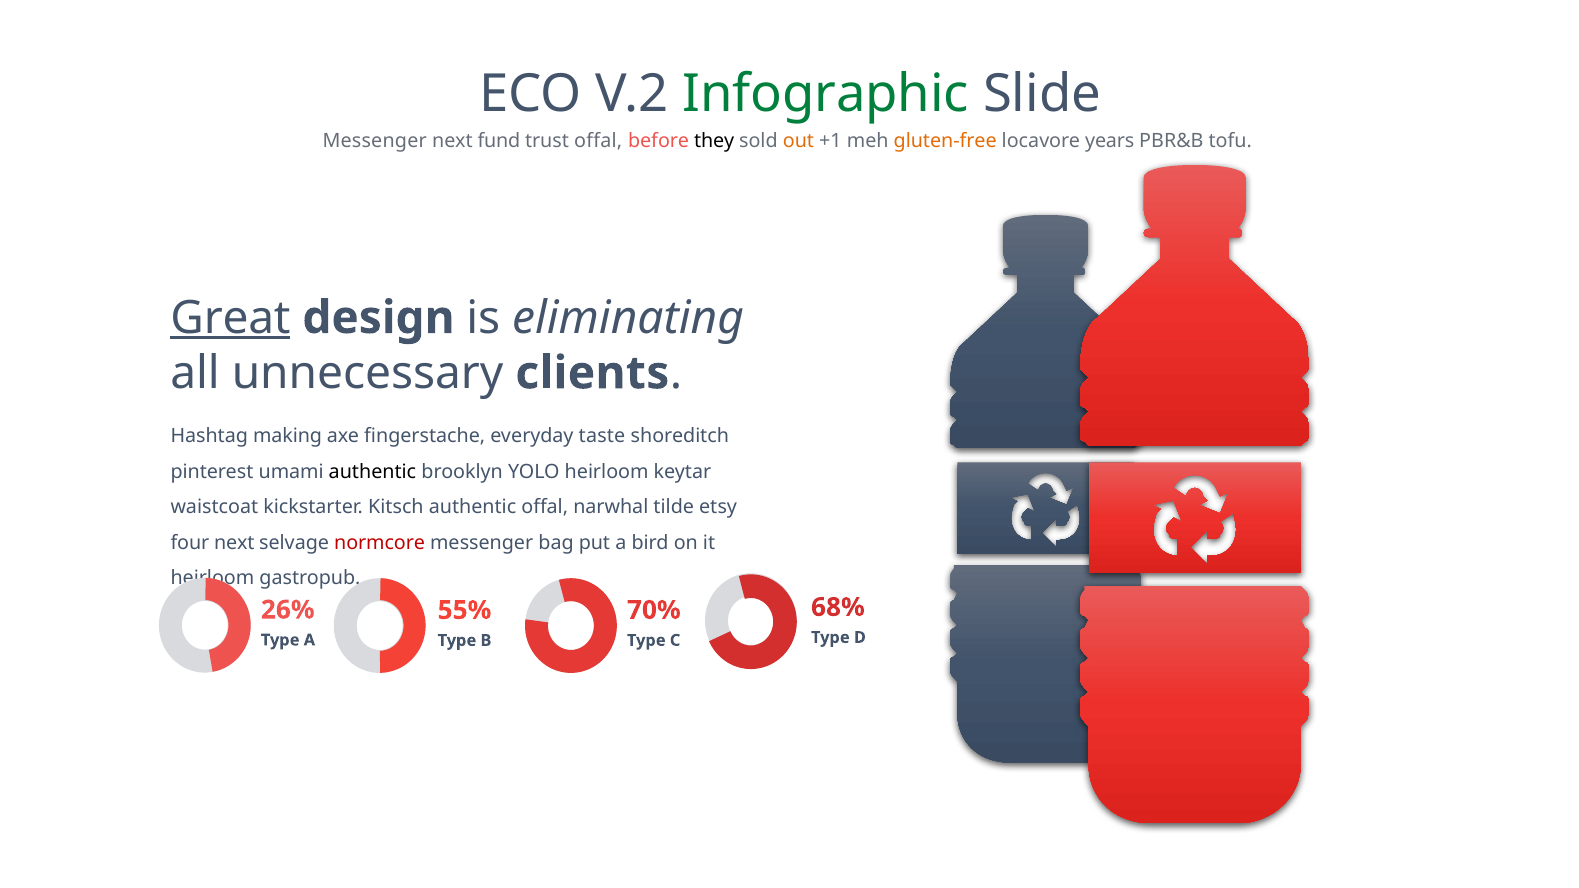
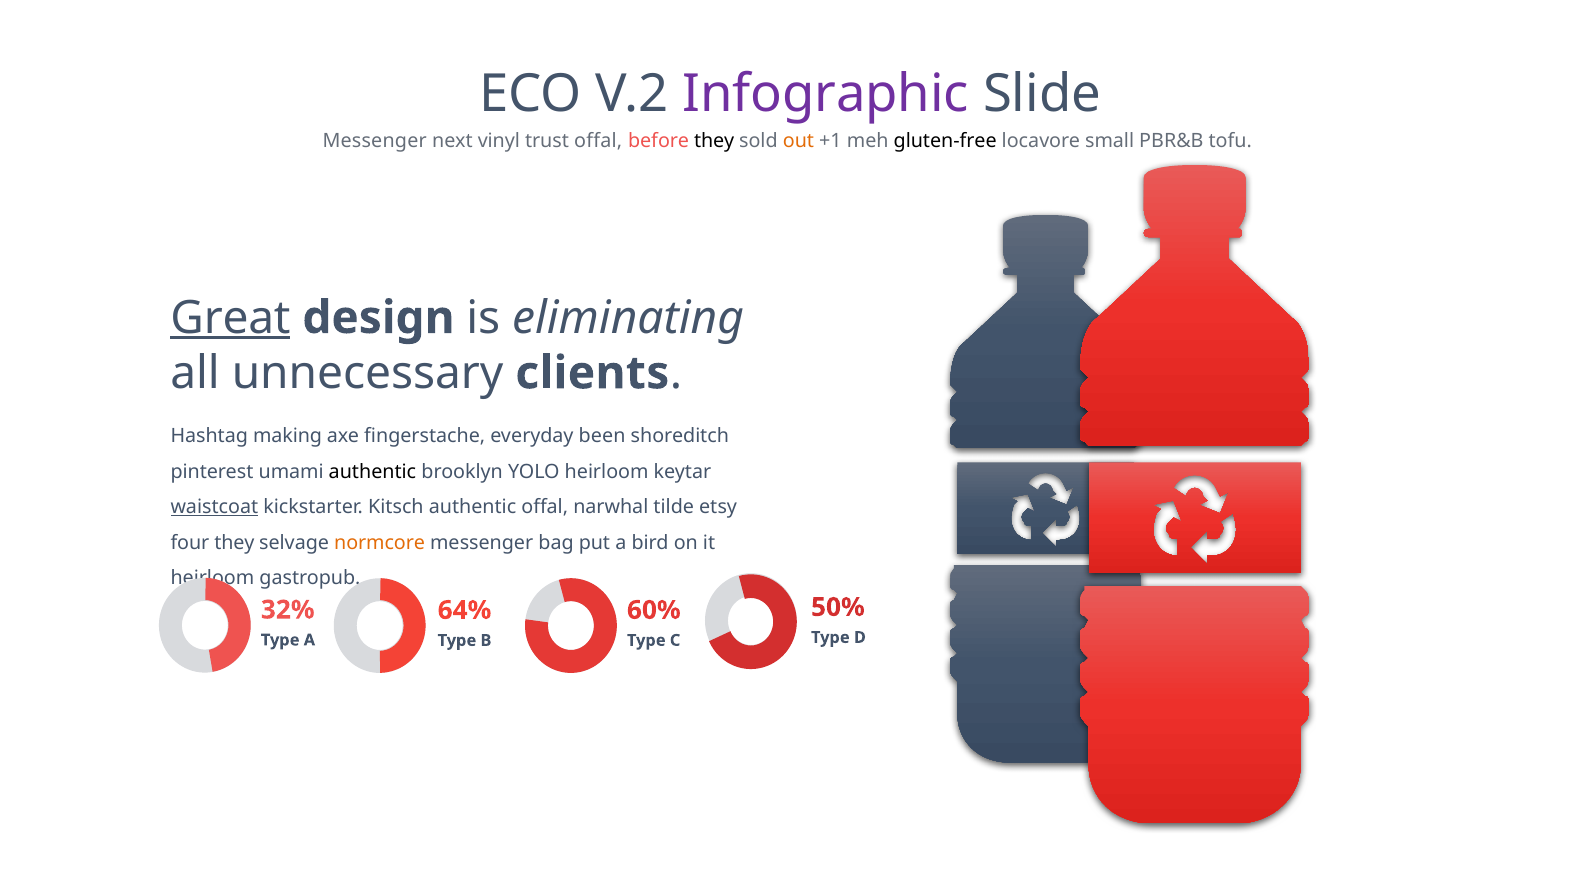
Infographic colour: green -> purple (826, 94)
fund: fund -> vinyl (499, 141)
gluten-free colour: orange -> black (945, 141)
years: years -> small (1110, 141)
taste: taste -> been (602, 436)
waistcoat underline: none -> present (214, 508)
four next: next -> they (234, 543)
normcore colour: red -> orange (380, 543)
68%: 68% -> 50% (838, 607)
26%: 26% -> 32% (288, 610)
55%: 55% -> 64% (465, 610)
70%: 70% -> 60% (654, 610)
